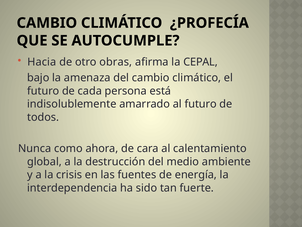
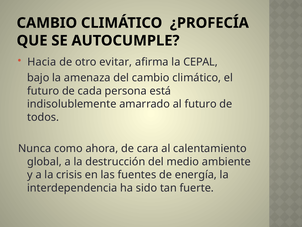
obras: obras -> evitar (116, 62)
